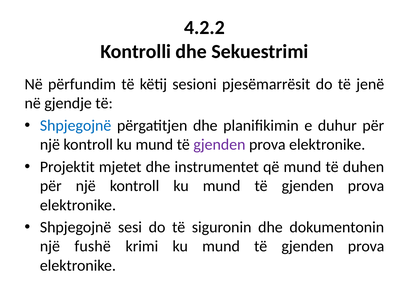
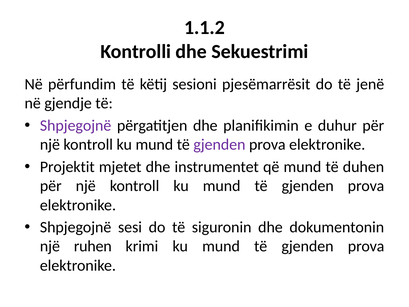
4.2.2: 4.2.2 -> 1.1.2 (204, 28)
Shpjegojnë colour: blue -> purple (76, 126)
fushë: fushë -> ruhen (93, 246)
